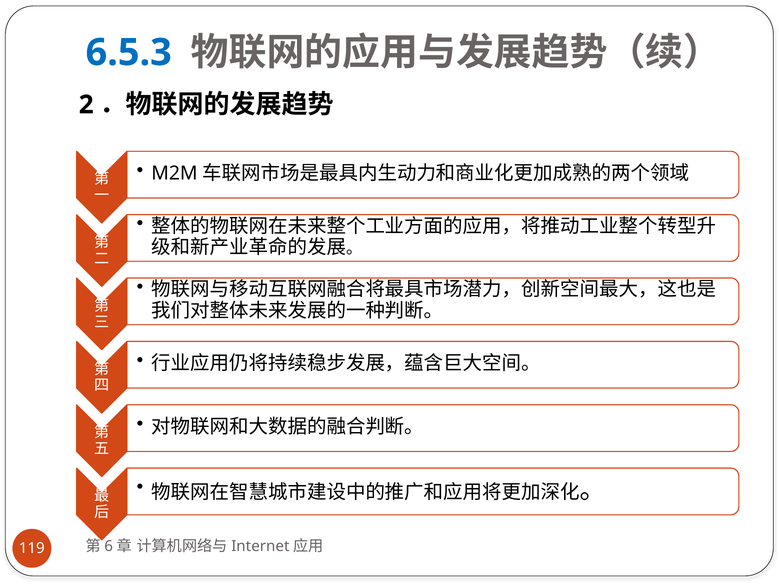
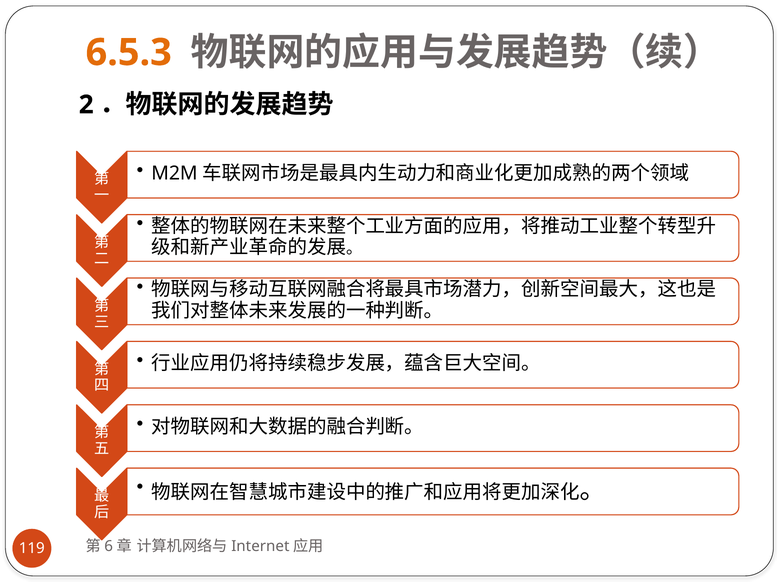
6.5.3 colour: blue -> orange (129, 53)
